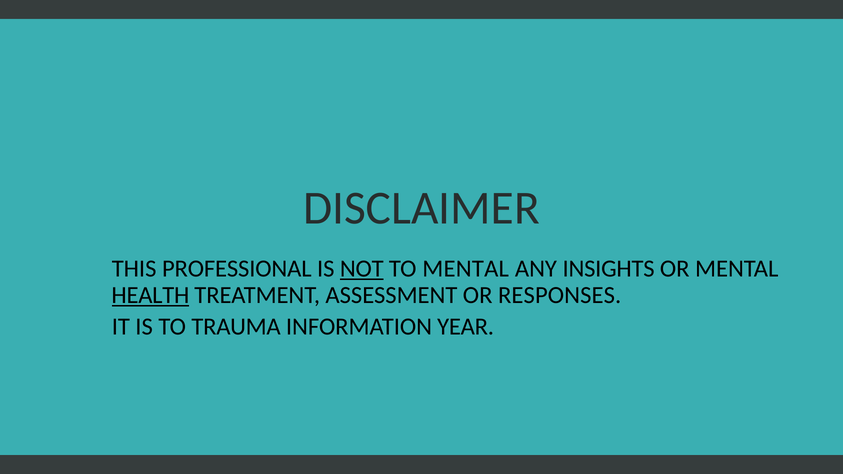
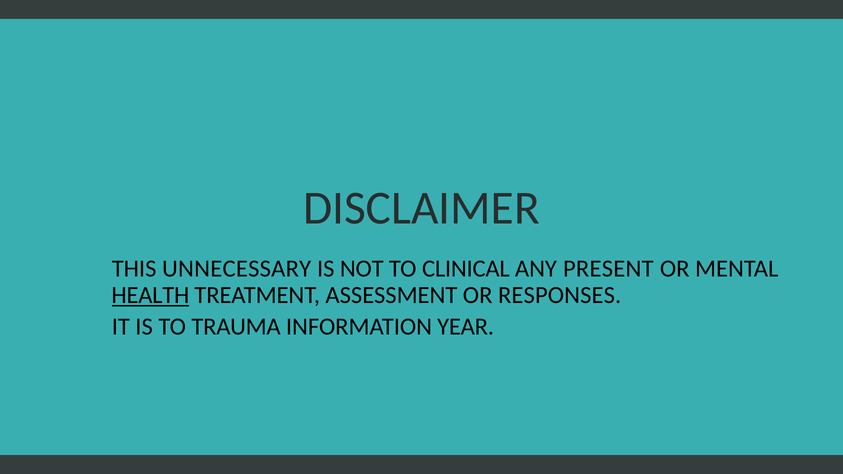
PROFESSIONAL: PROFESSIONAL -> UNNECESSARY (237, 269)
NOT underline: present -> none (362, 269)
TO MENTAL: MENTAL -> CLINICAL (466, 269)
INSIGHTS: INSIGHTS -> PRESENT (608, 269)
